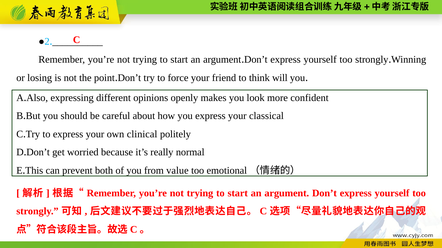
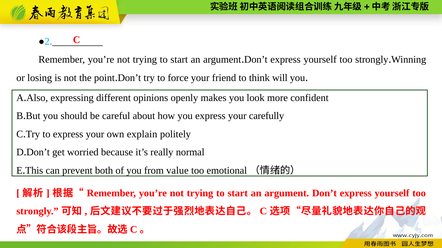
classical: classical -> carefully (267, 116)
clinical: clinical -> explain (142, 134)
